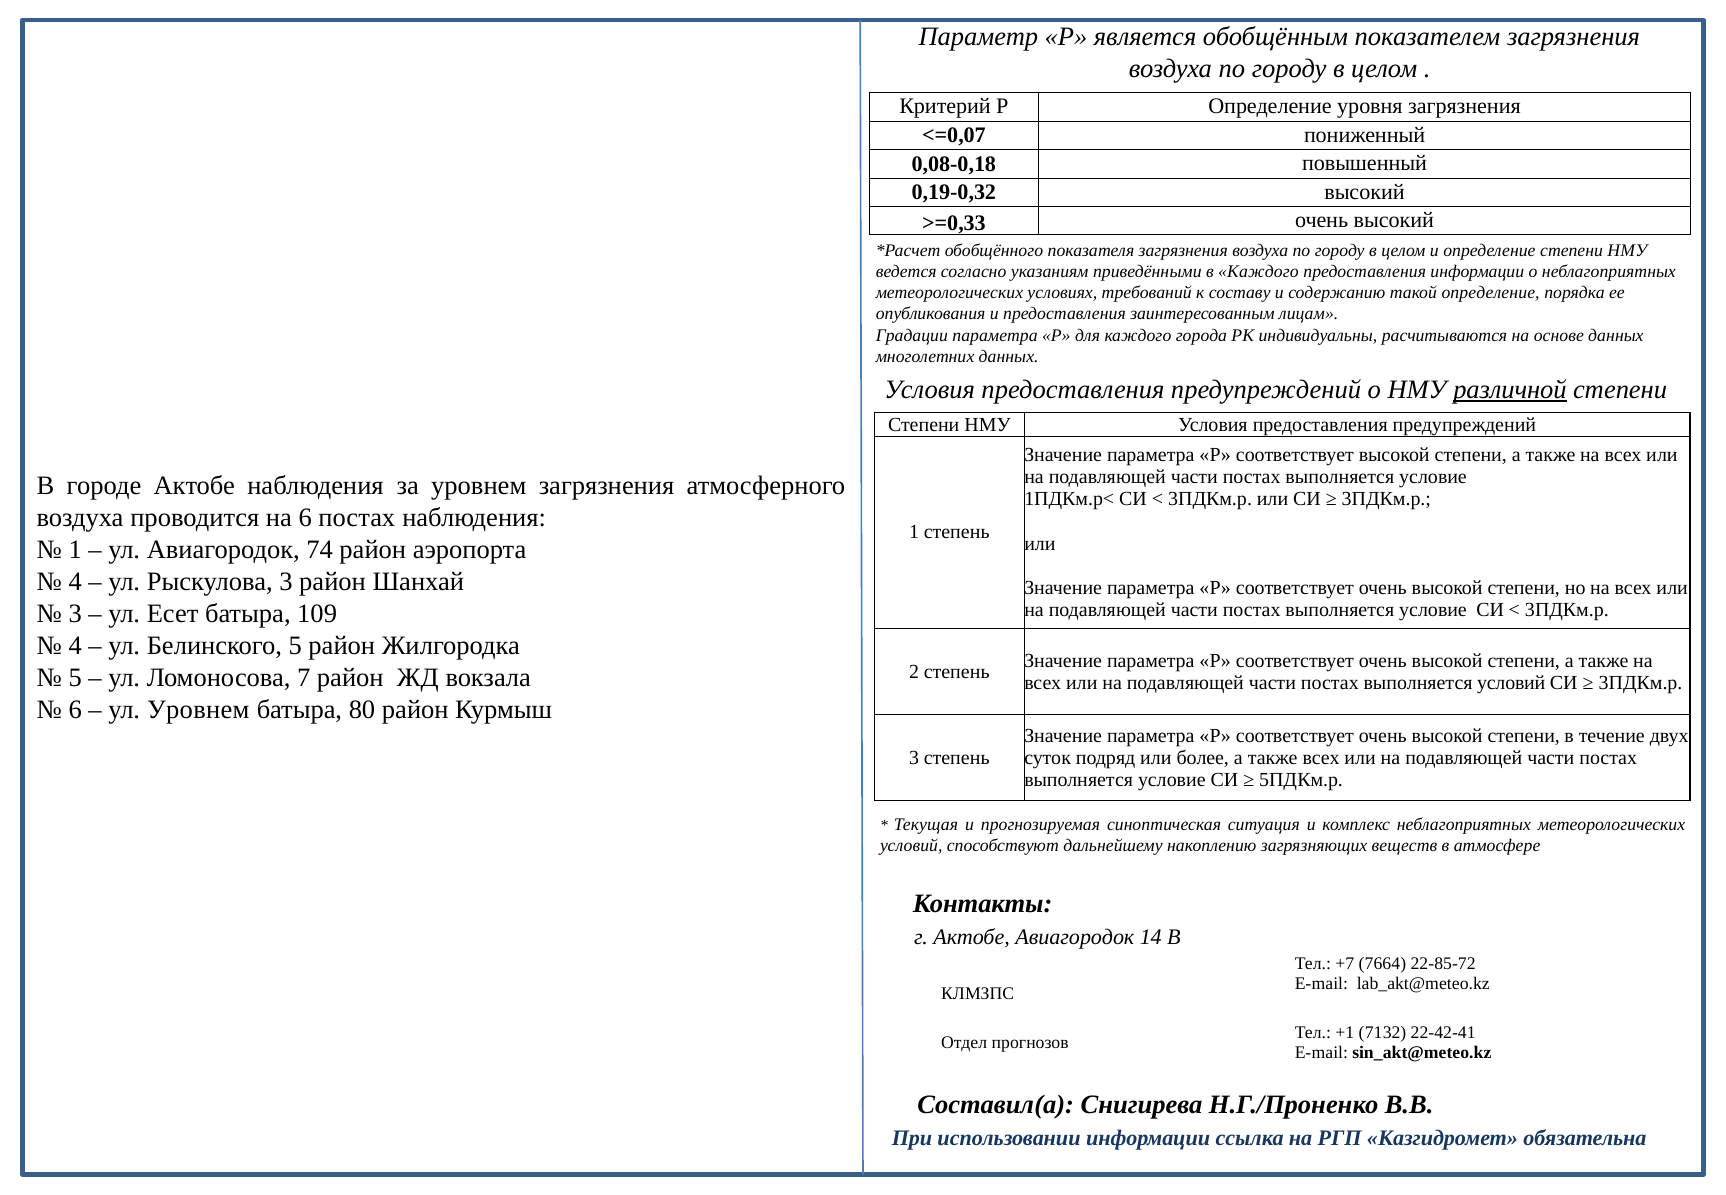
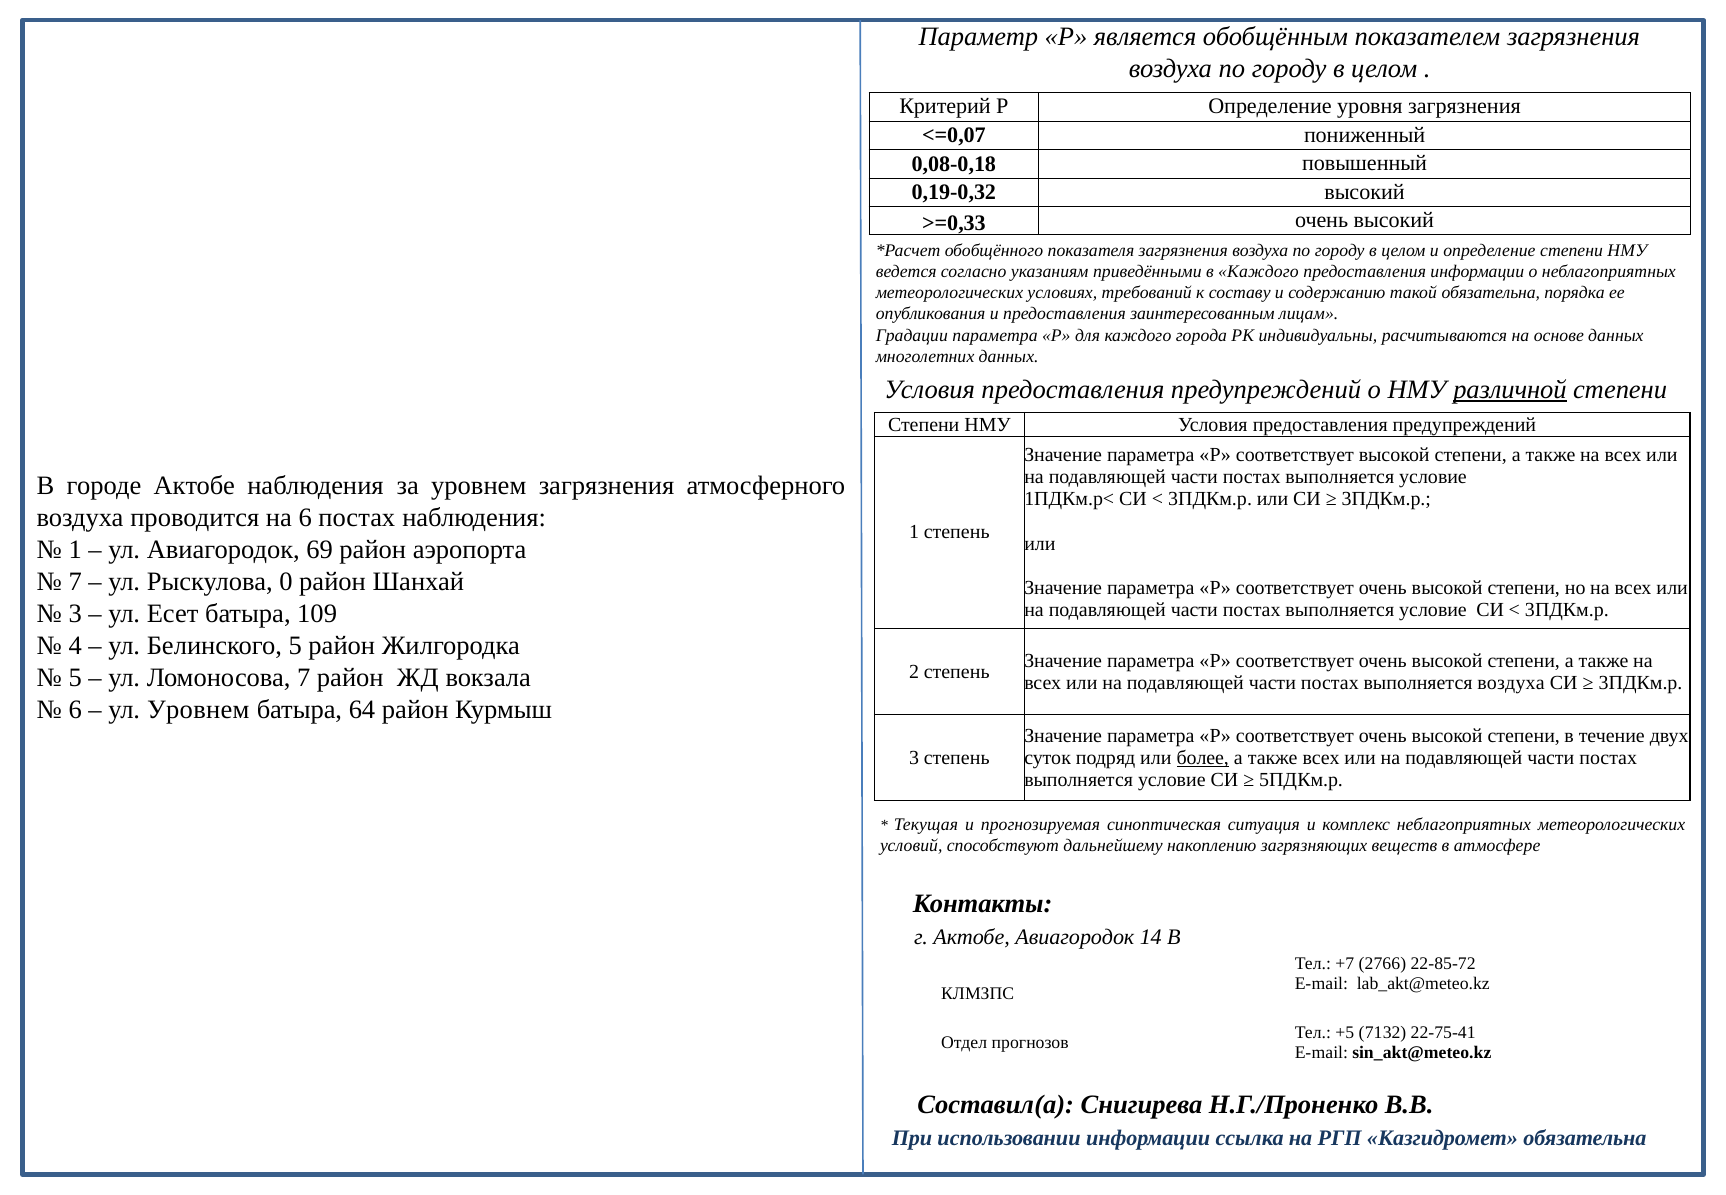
такой определение: определение -> обязательна (1491, 293)
74: 74 -> 69 (320, 550)
4: 4 -> 7 (75, 582)
Рыскулова 3: 3 -> 0 (286, 582)
выполняется условий: условий -> воздуха (1511, 682)
80: 80 -> 64 (362, 709)
более underline: none -> present (1203, 758)
7664: 7664 -> 2766 (1382, 964)
+1: +1 -> +5 (1345, 1033)
22-42-41: 22-42-41 -> 22-75-41 (1443, 1033)
